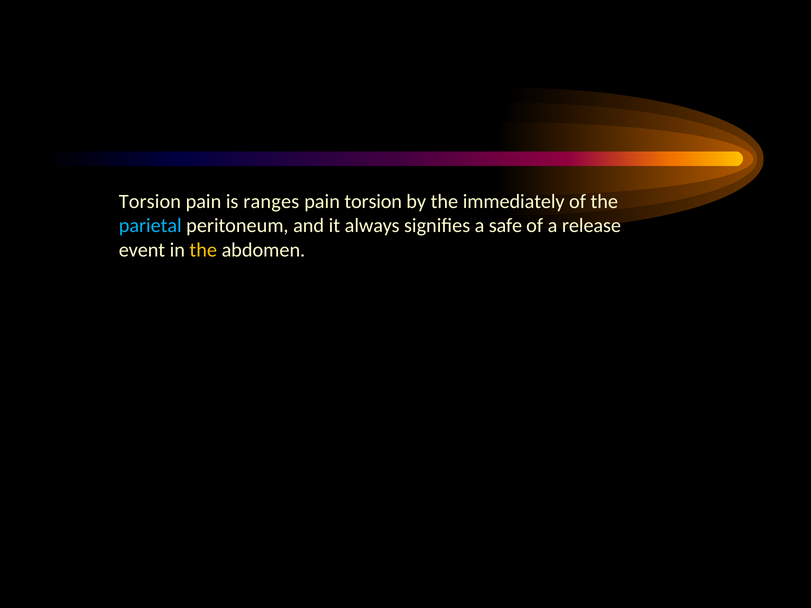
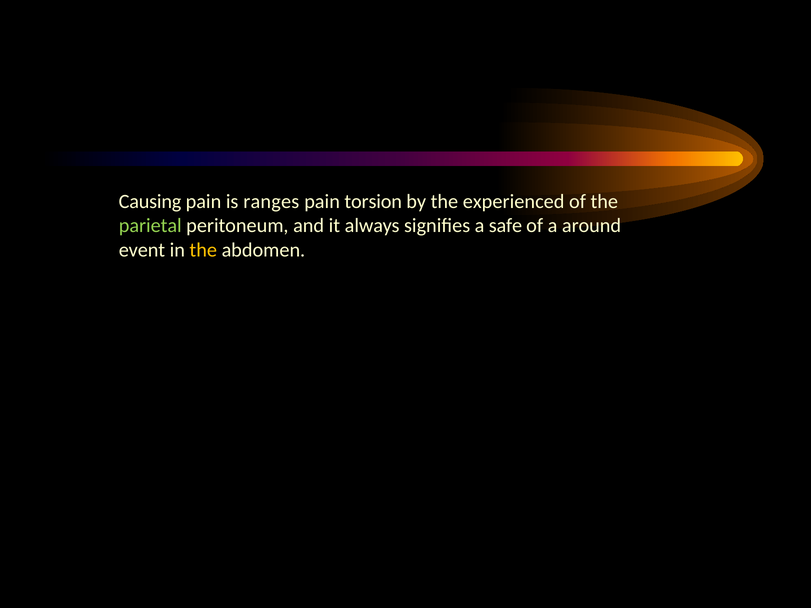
Torsion: Torsion -> Causing (150, 202)
immediately: immediately -> experienced (514, 202)
parietal colour: light blue -> light green (150, 226)
release: release -> around (592, 226)
